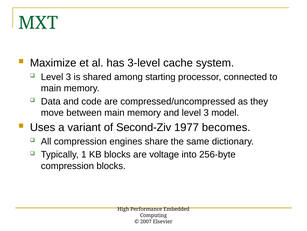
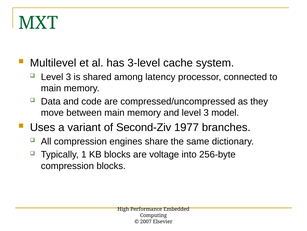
Maximize: Maximize -> Multilevel (53, 63)
starting: starting -> latency (160, 77)
becomes: becomes -> branches (226, 127)
